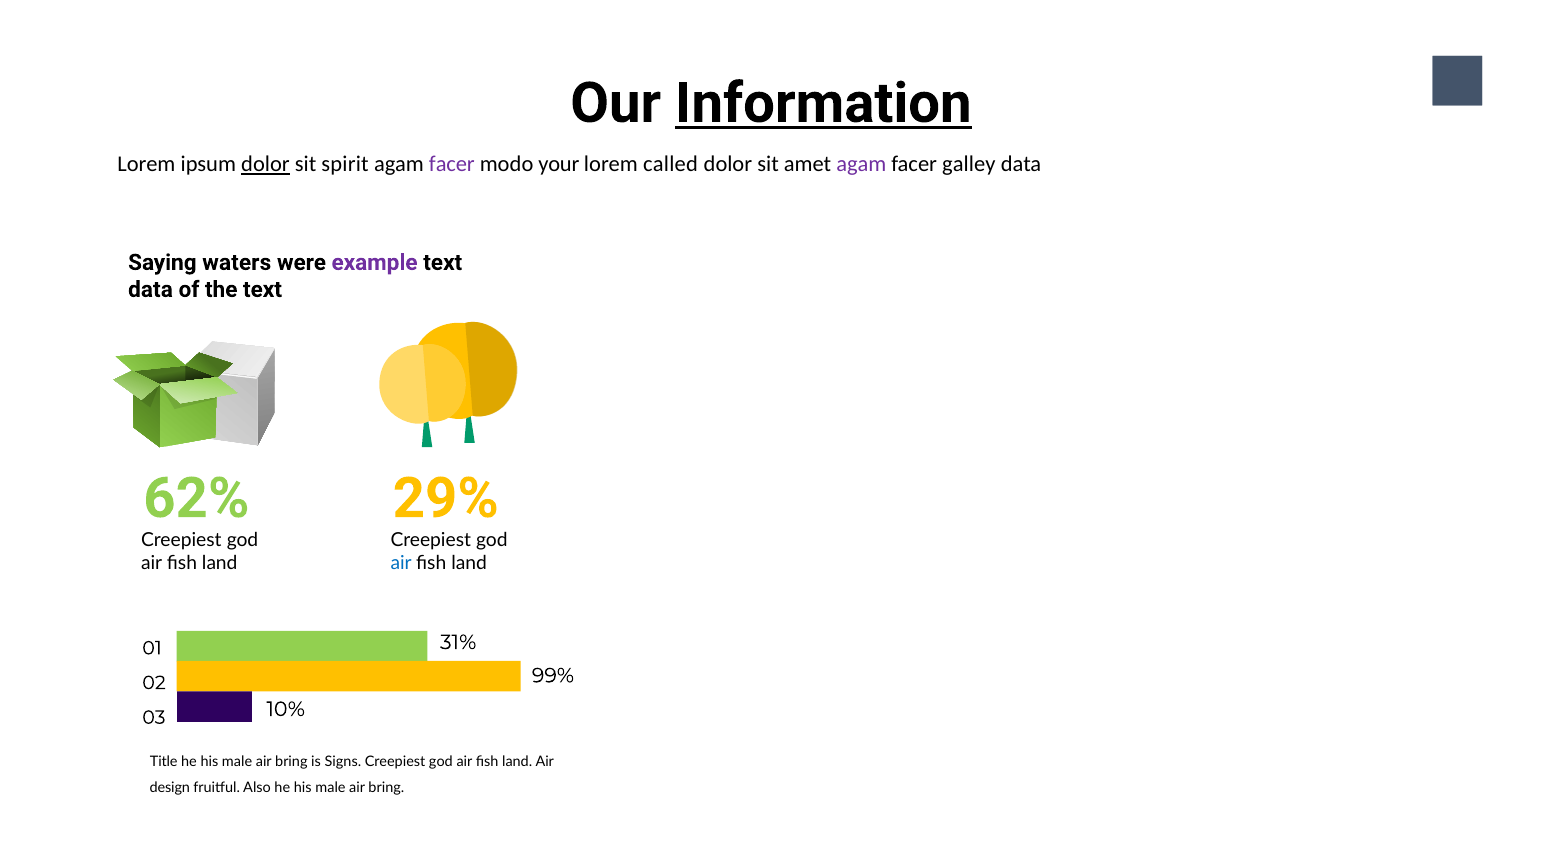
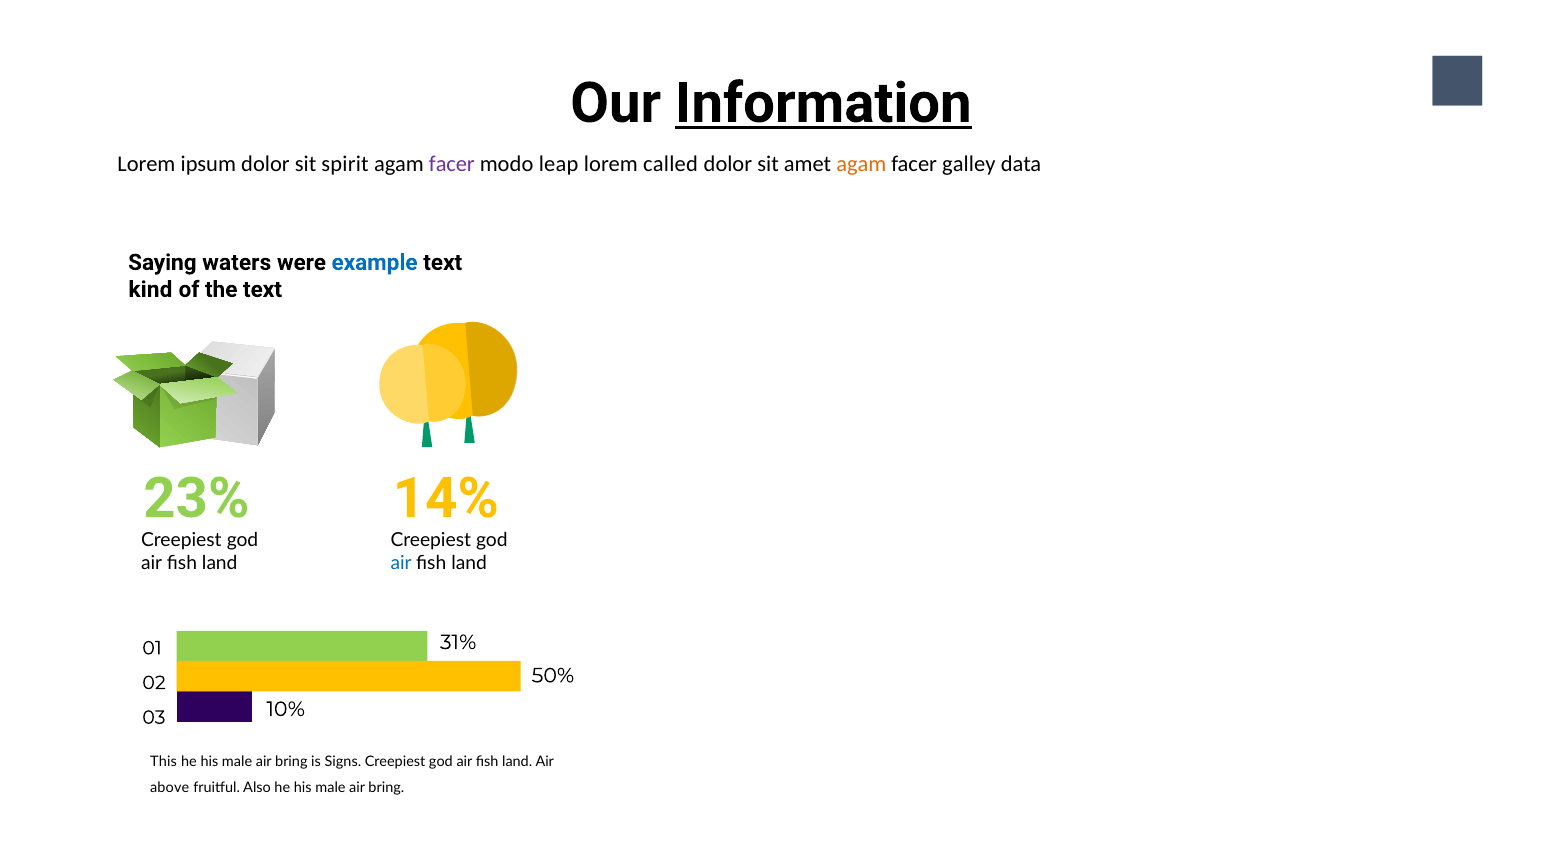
dolor underline: present -> none (265, 164)
your: your -> leap (559, 164)
agam colour: purple -> orange (861, 164)
example colour: purple -> blue (375, 263)
data: data -> kind (150, 290)
62%: 62% -> 23% (196, 499)
29%: 29% -> 14% (446, 499)
99%: 99% -> 50% (553, 676)
Title: Title -> This (164, 762)
design: design -> above (170, 789)
